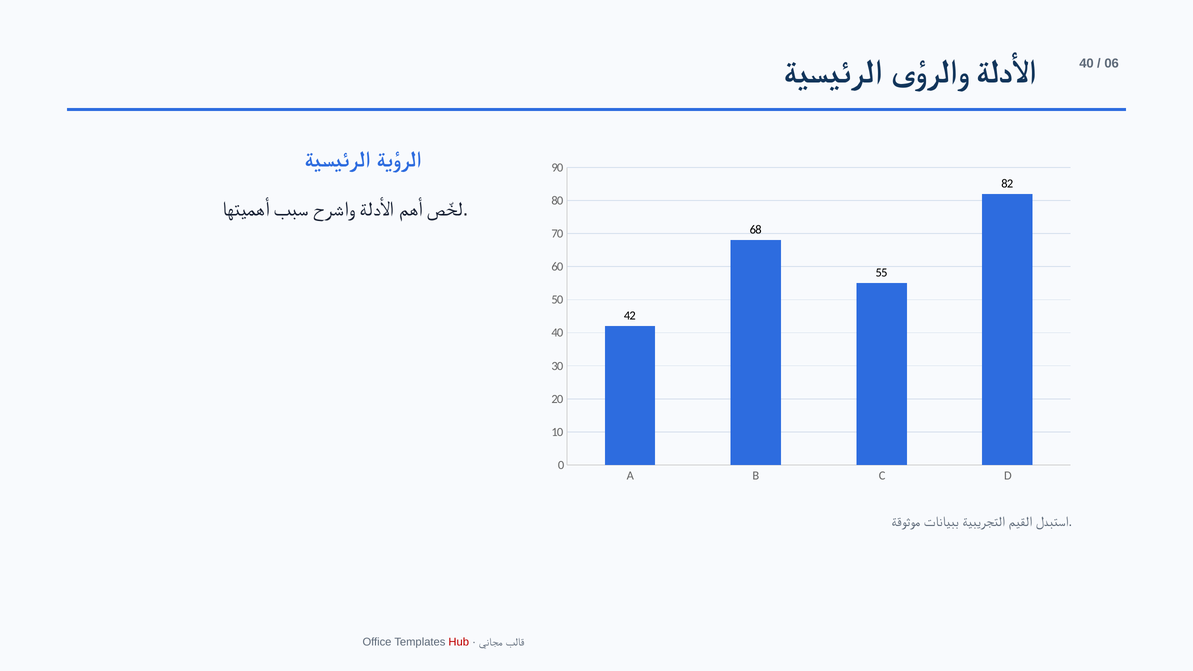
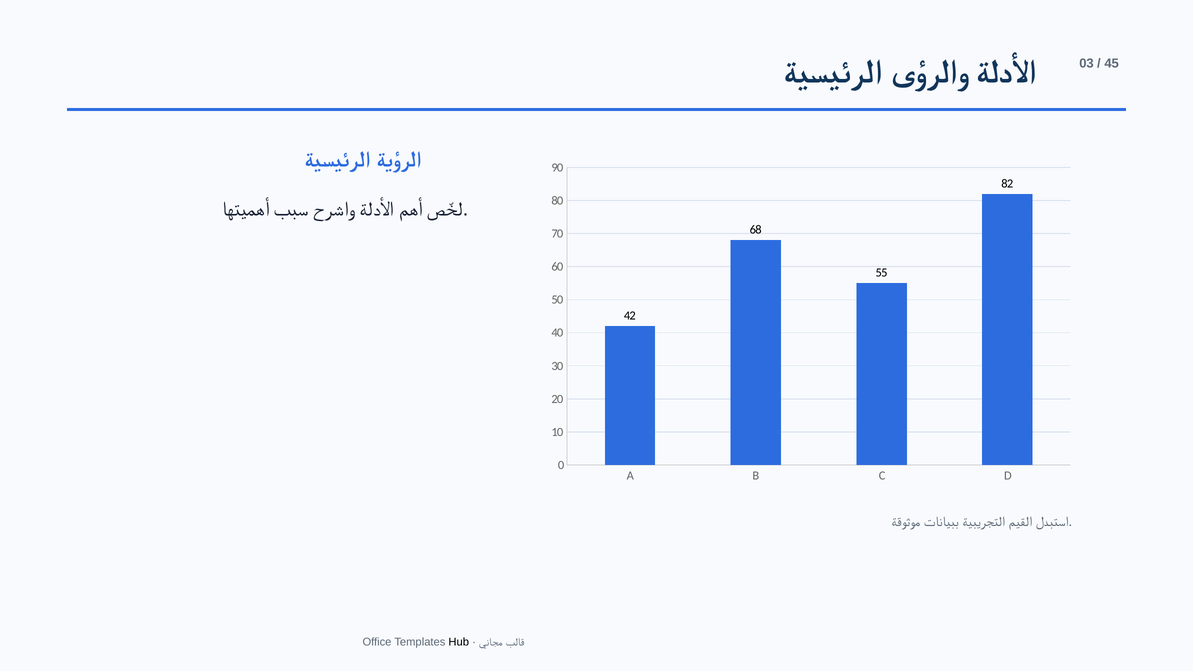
40: 40 -> 03 (1086, 63)
06: 06 -> 45 (1112, 63)
Hub colour: red -> black (459, 642)
